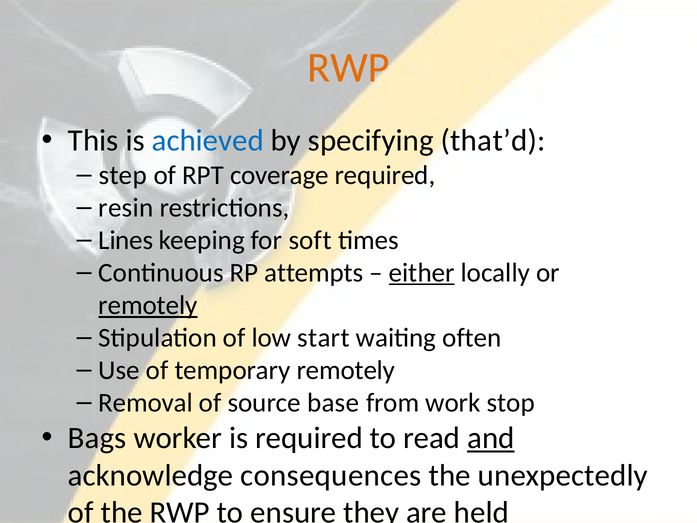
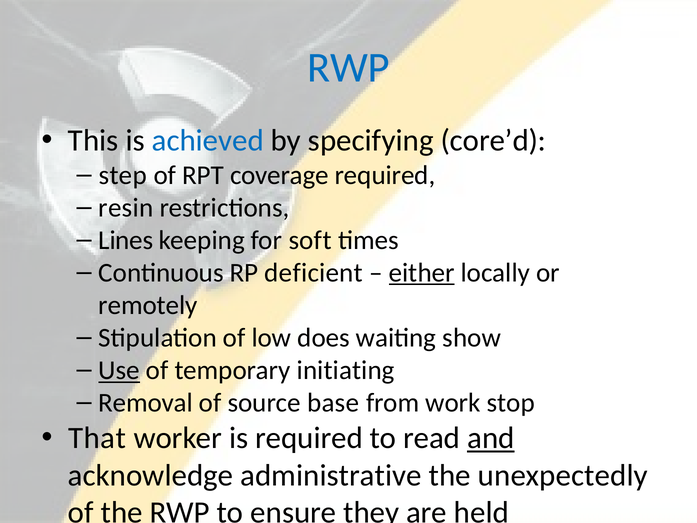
RWP colour: orange -> blue (349, 67)
that’d: that’d -> core’d (493, 140)
attempts: attempts -> deficient (314, 273)
remotely underline: present -> none (148, 305)
start: start -> does (324, 338)
often: often -> show (472, 338)
Use underline: none -> present (119, 370)
temporary remotely: remotely -> initiating (346, 370)
Bags: Bags -> That (97, 438)
consequences: consequences -> administrative (331, 475)
